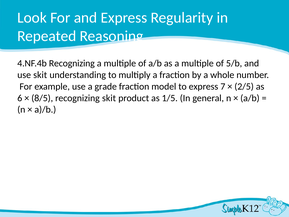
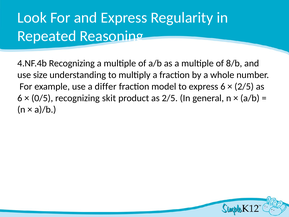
5/b: 5/b -> 8/b (234, 63)
use skit: skit -> size (40, 75)
grade: grade -> differ (106, 86)
express 7: 7 -> 6 (223, 86)
8/5: 8/5 -> 0/5 (42, 98)
as 1/5: 1/5 -> 2/5 (170, 98)
